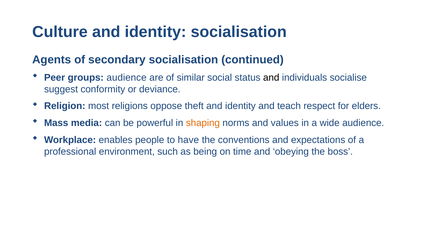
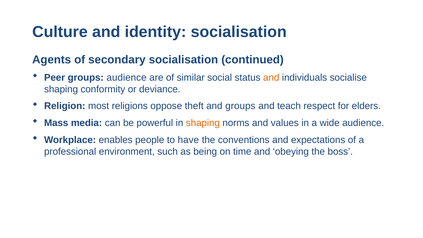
and colour: black -> orange (271, 78)
suggest: suggest -> shaping (61, 89)
theft and identity: identity -> groups (240, 106)
